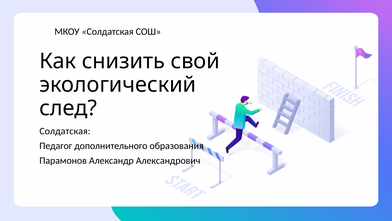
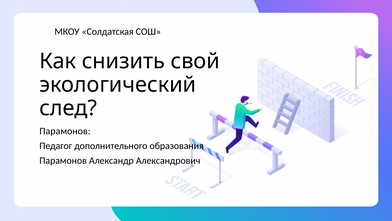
Солдатская: Солдатская -> Парамонов (65, 131)
